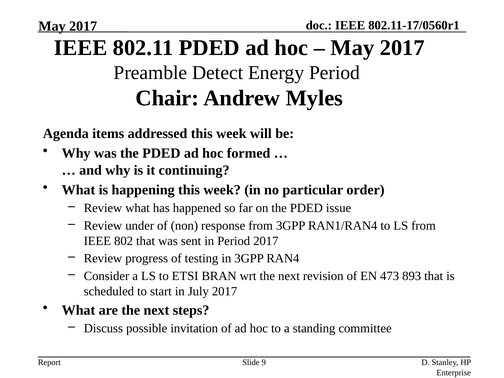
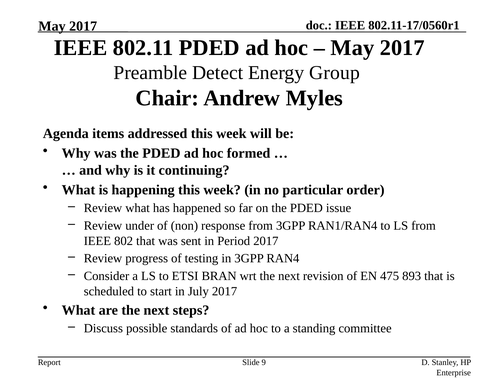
Energy Period: Period -> Group (334, 73)
473: 473 -> 475 (390, 276)
invitation: invitation -> standards (194, 329)
